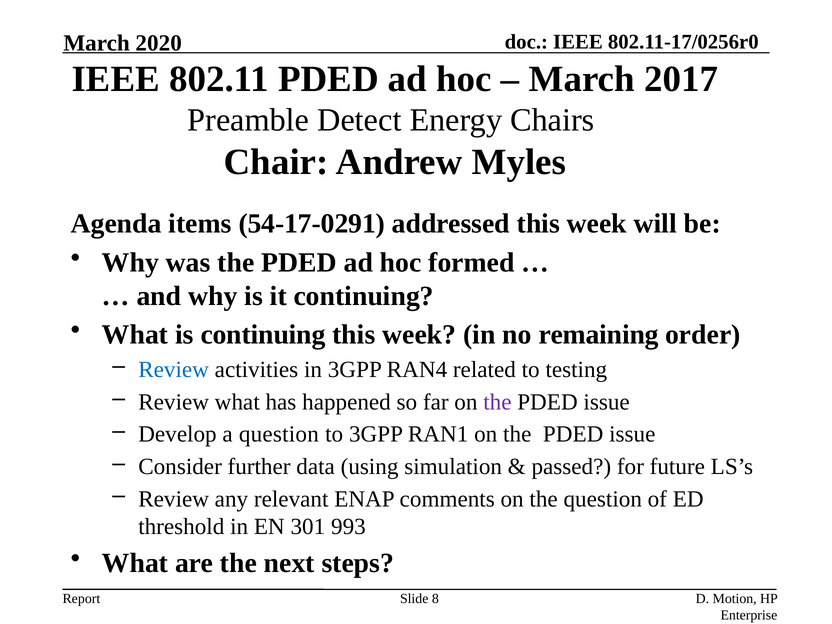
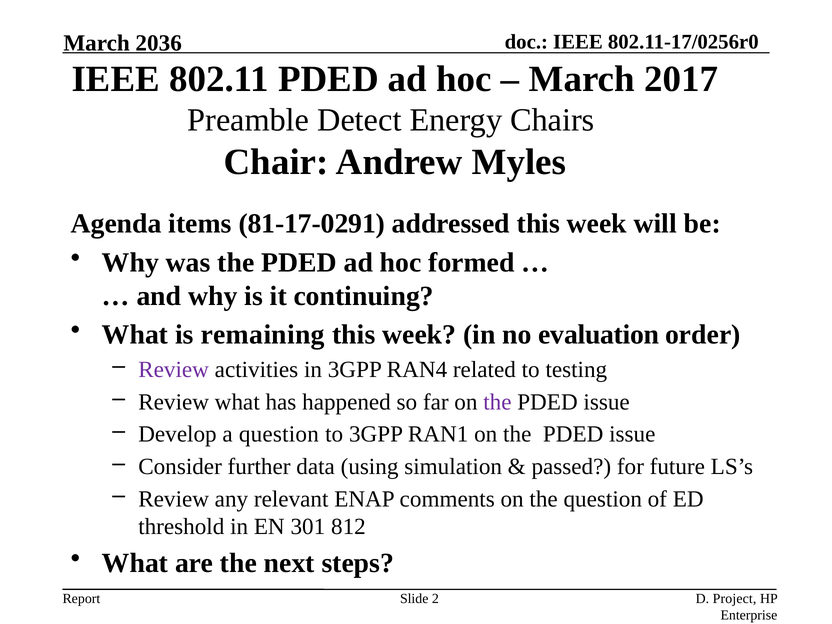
2020: 2020 -> 2036 (159, 43)
54-17-0291: 54-17-0291 -> 81-17-0291 (312, 224)
is continuing: continuing -> remaining (263, 335)
remaining: remaining -> evaluation (599, 335)
Review colour: blue -> purple (174, 370)
993: 993 -> 812 (348, 527)
8: 8 -> 2 (435, 598)
Motion: Motion -> Project (735, 598)
